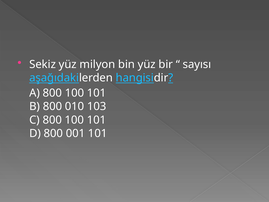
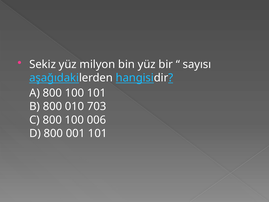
103: 103 -> 703 (97, 106)
C 800 100 101: 101 -> 006 (97, 120)
